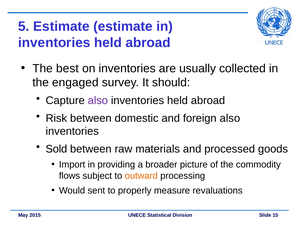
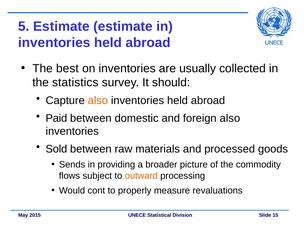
engaged: engaged -> statistics (75, 83)
also colour: purple -> orange (98, 101)
Risk: Risk -> Paid (56, 118)
Import: Import -> Sends (72, 165)
sent: sent -> cont (96, 191)
